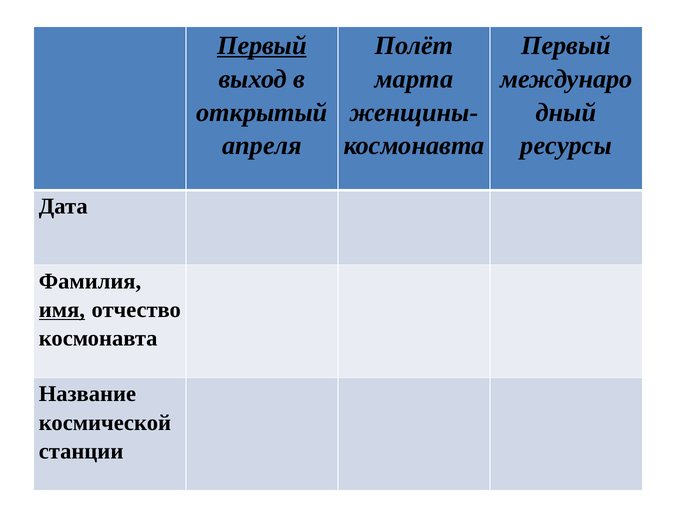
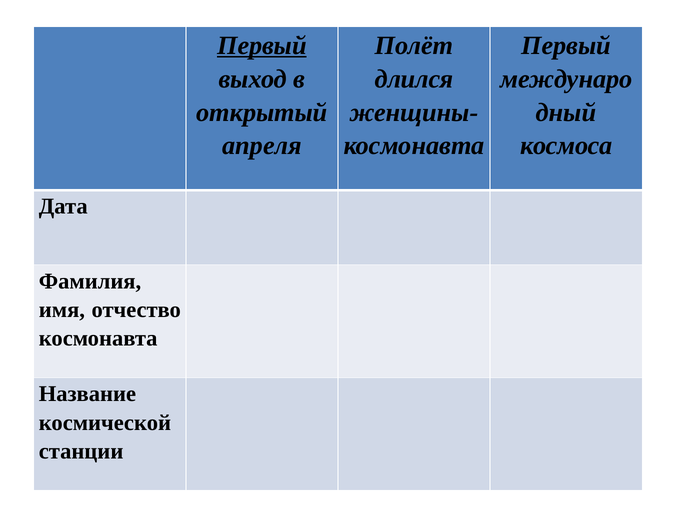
марта: марта -> длился (414, 79)
ресурсы: ресурсы -> космоса (566, 146)
имя underline: present -> none (62, 310)
